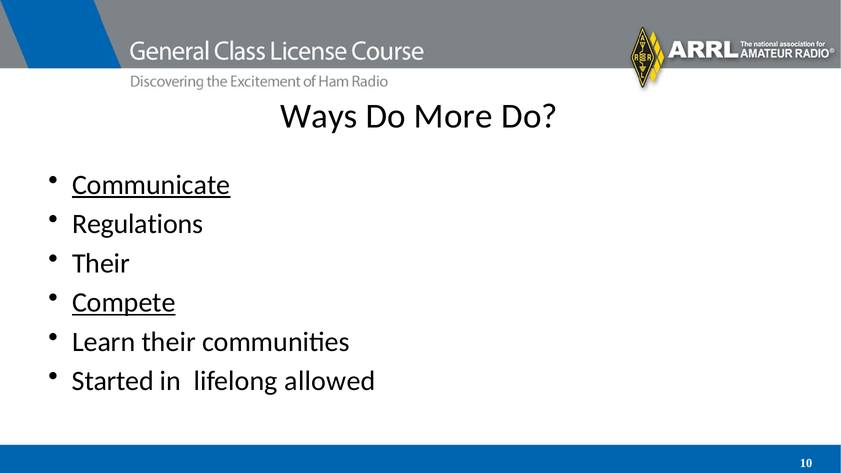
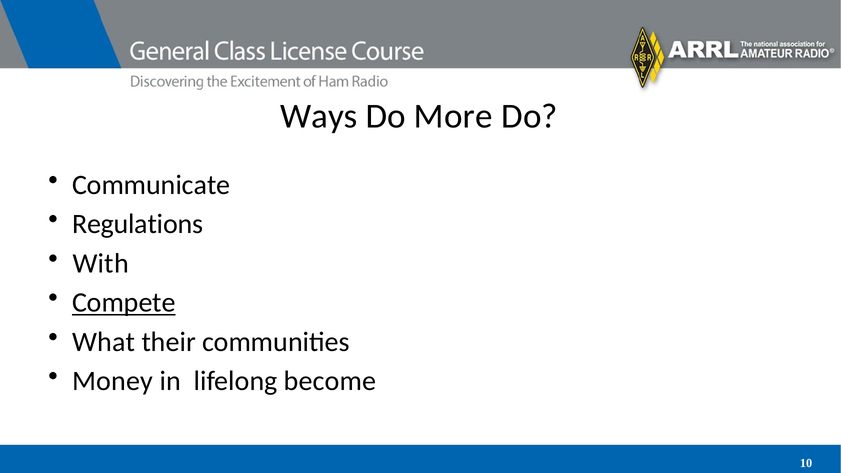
Communicate underline: present -> none (151, 185)
Their: Their -> With (101, 263)
Learn: Learn -> What (104, 342)
Started: Started -> Money (113, 381)
allowed: allowed -> become (330, 381)
